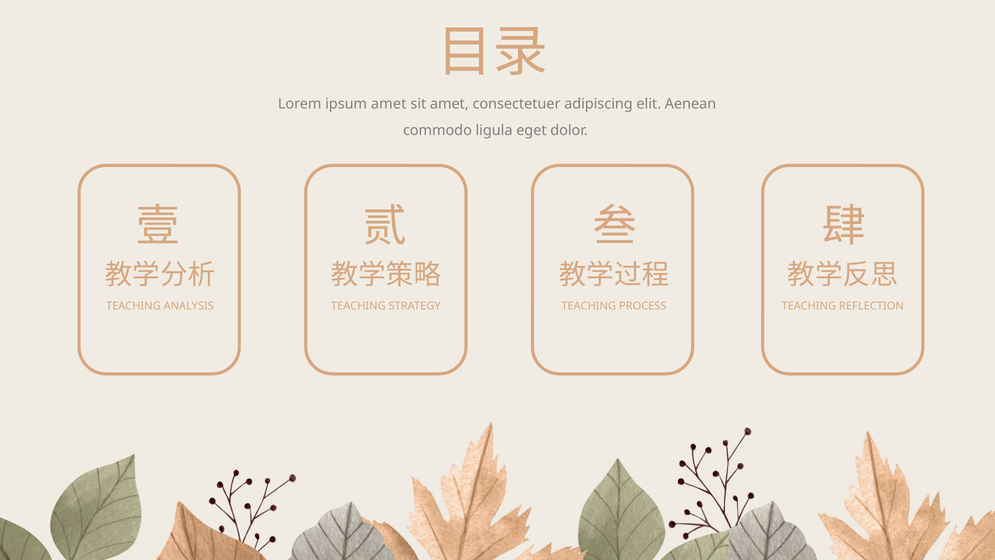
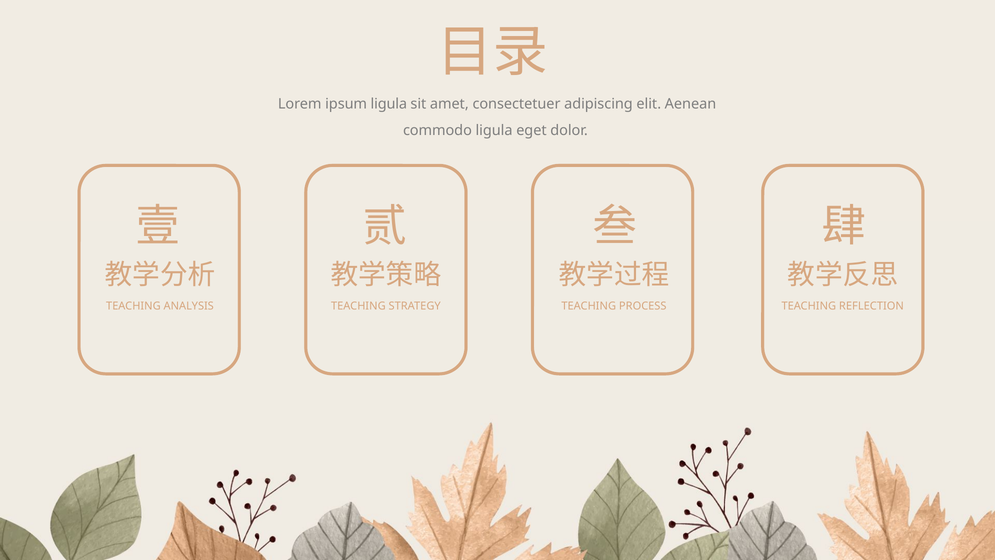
ipsum amet: amet -> ligula (389, 104)
